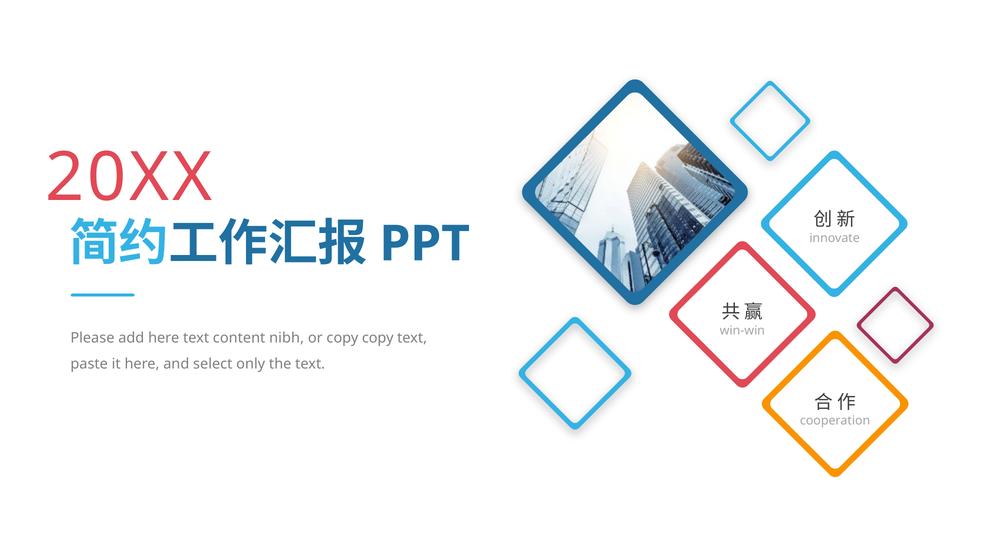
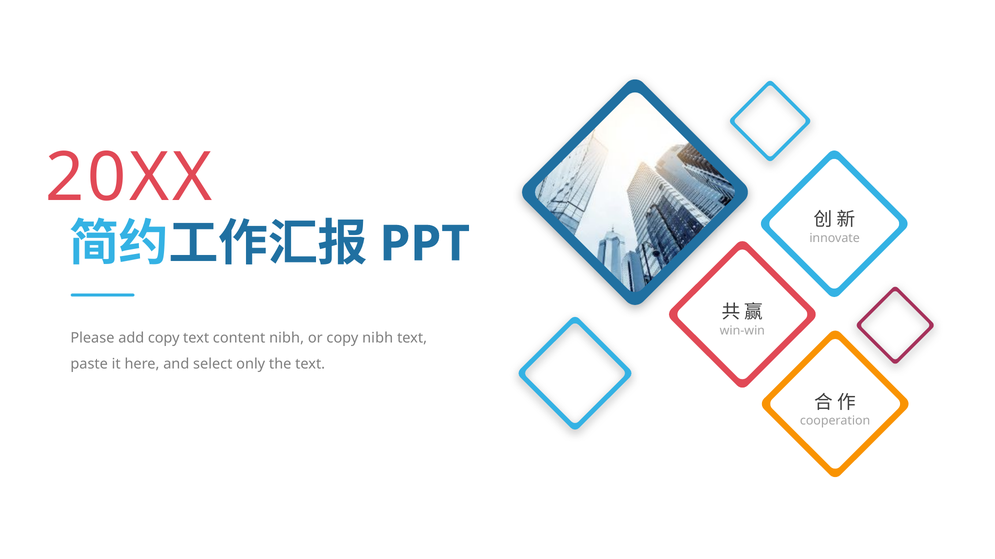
add here: here -> copy (164, 338)
copy copy: copy -> nibh (378, 338)
